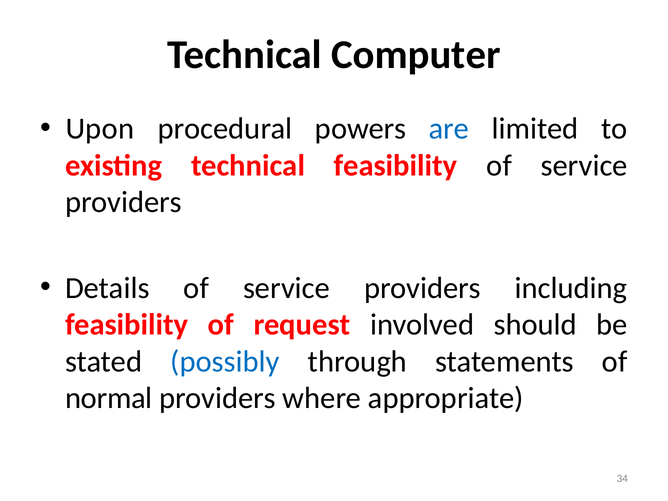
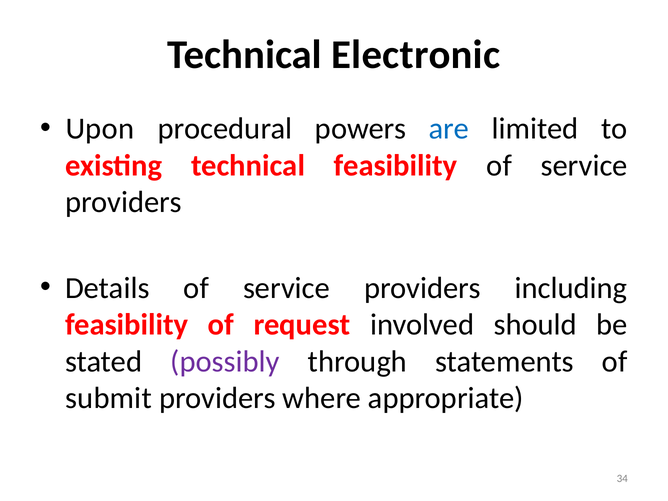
Computer: Computer -> Electronic (416, 55)
possibly colour: blue -> purple (225, 361)
normal: normal -> submit (109, 398)
